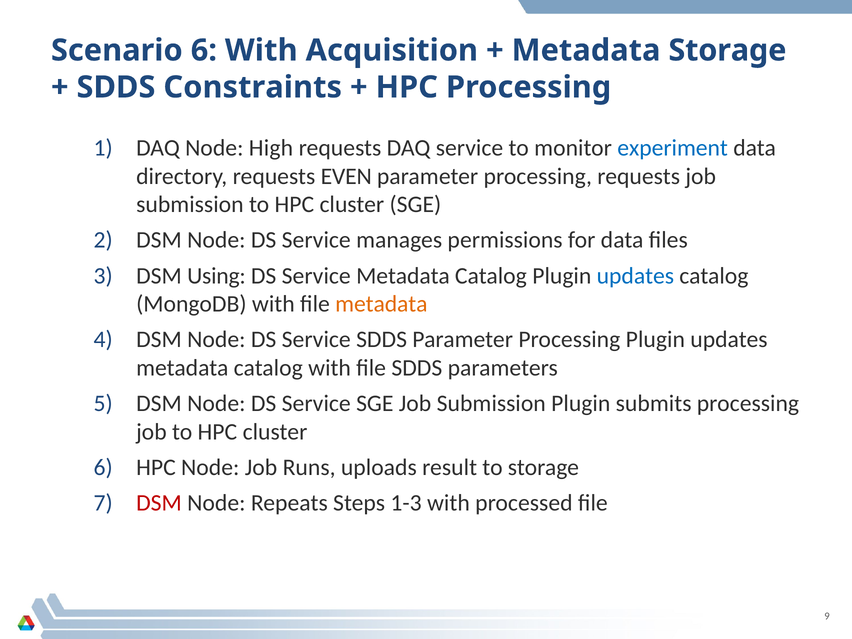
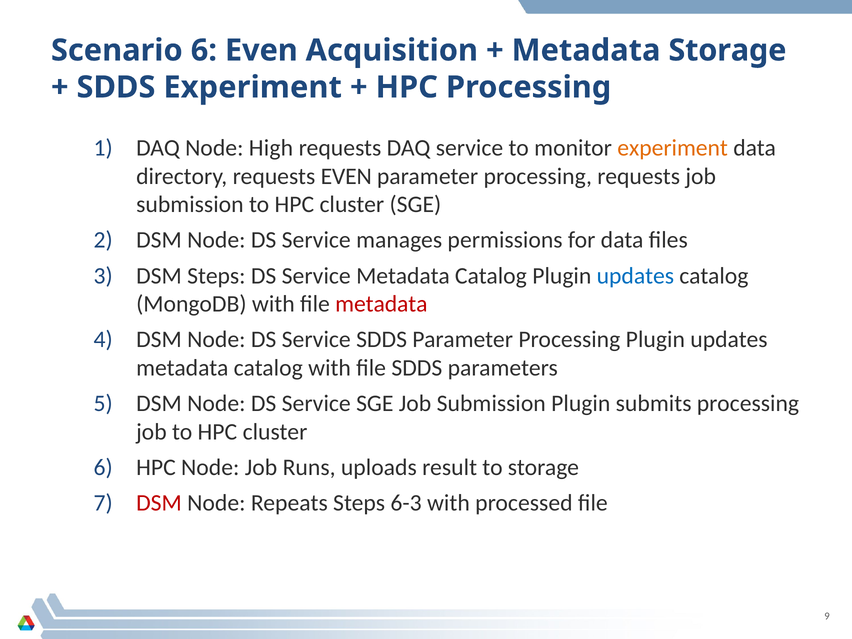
6 With: With -> Even (261, 50)
SDDS Constraints: Constraints -> Experiment (253, 87)
experiment colour: blue -> orange (673, 148)
DSM Using: Using -> Steps (216, 276)
metadata colour: orange -> red (381, 304)
1-3: 1-3 -> 6-3 (406, 503)
